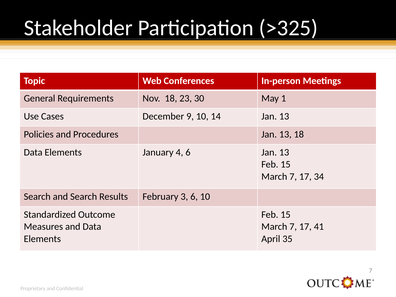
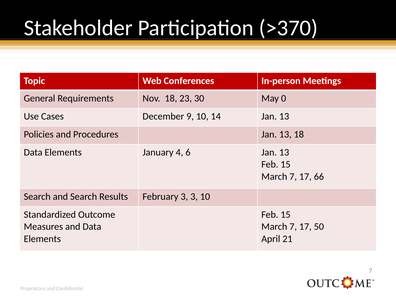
>325: >325 -> >370 (288, 28)
1: 1 -> 0 (284, 98)
34: 34 -> 66 (319, 177)
3 6: 6 -> 3 (194, 197)
41: 41 -> 50 (319, 227)
35: 35 -> 21 (287, 239)
